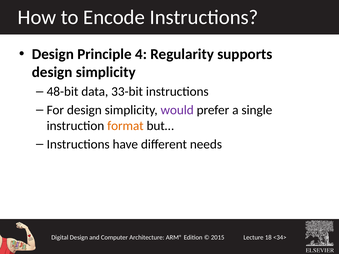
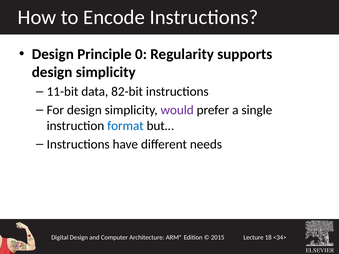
4: 4 -> 0 (141, 54)
48-bit: 48-bit -> 11-bit (63, 92)
33-bit: 33-bit -> 82-bit (127, 92)
format colour: orange -> blue (125, 126)
